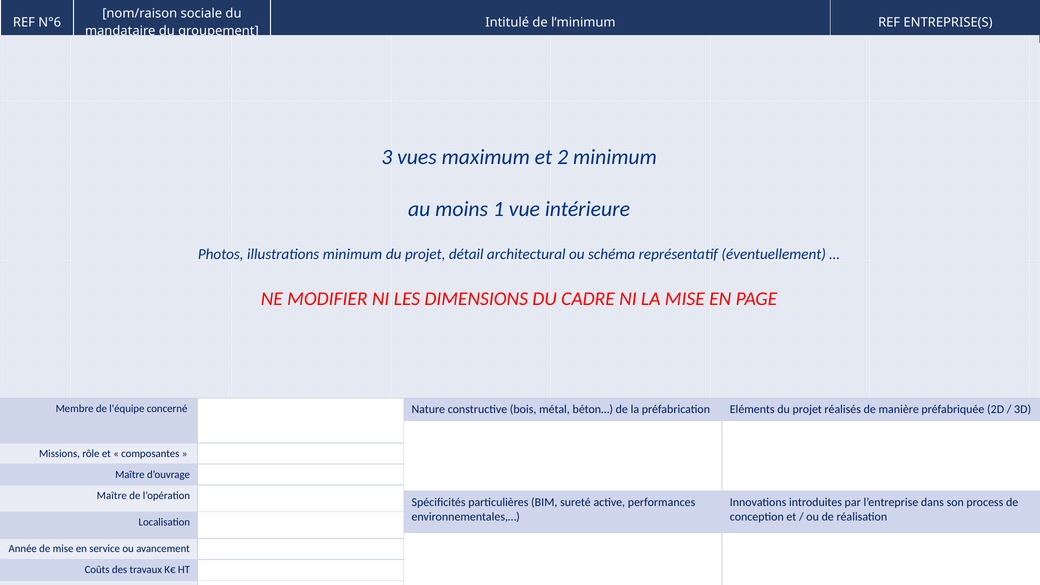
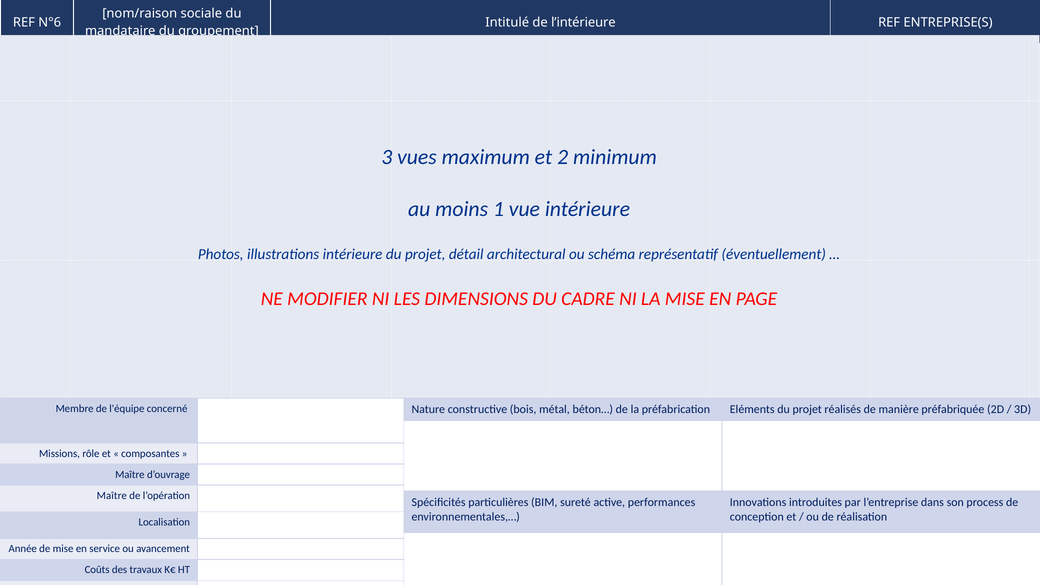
l’minimum: l’minimum -> l’intérieure (583, 22)
illustrations minimum: minimum -> intérieure (353, 254)
